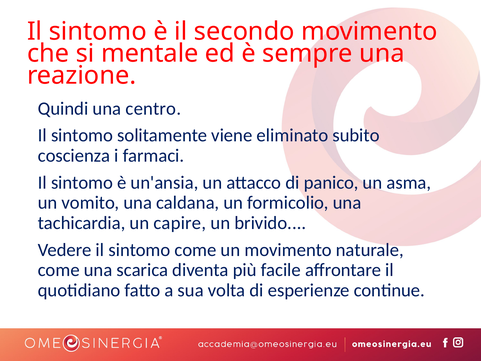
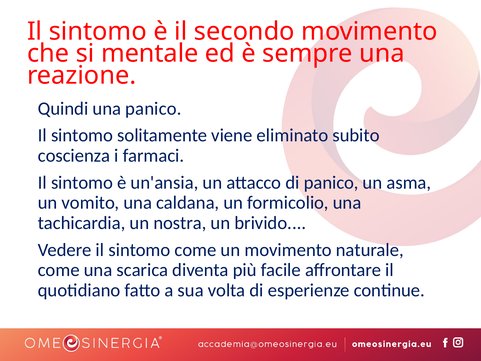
una centro: centro -> panico (153, 108)
capire: capire -> nostra (180, 223)
